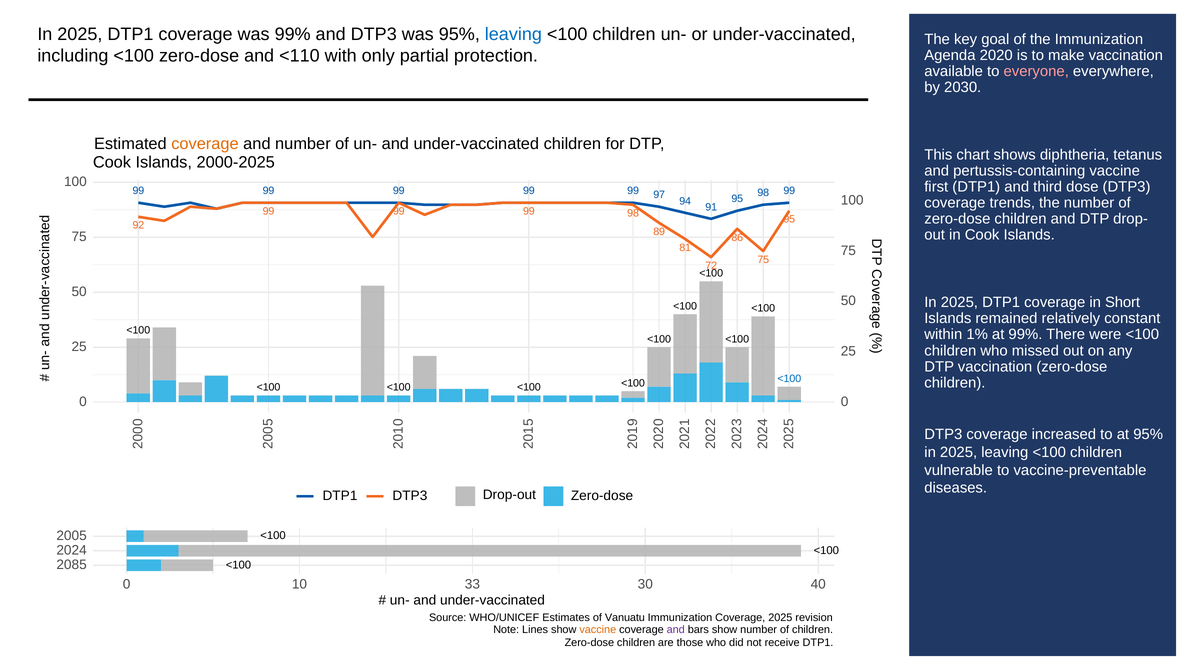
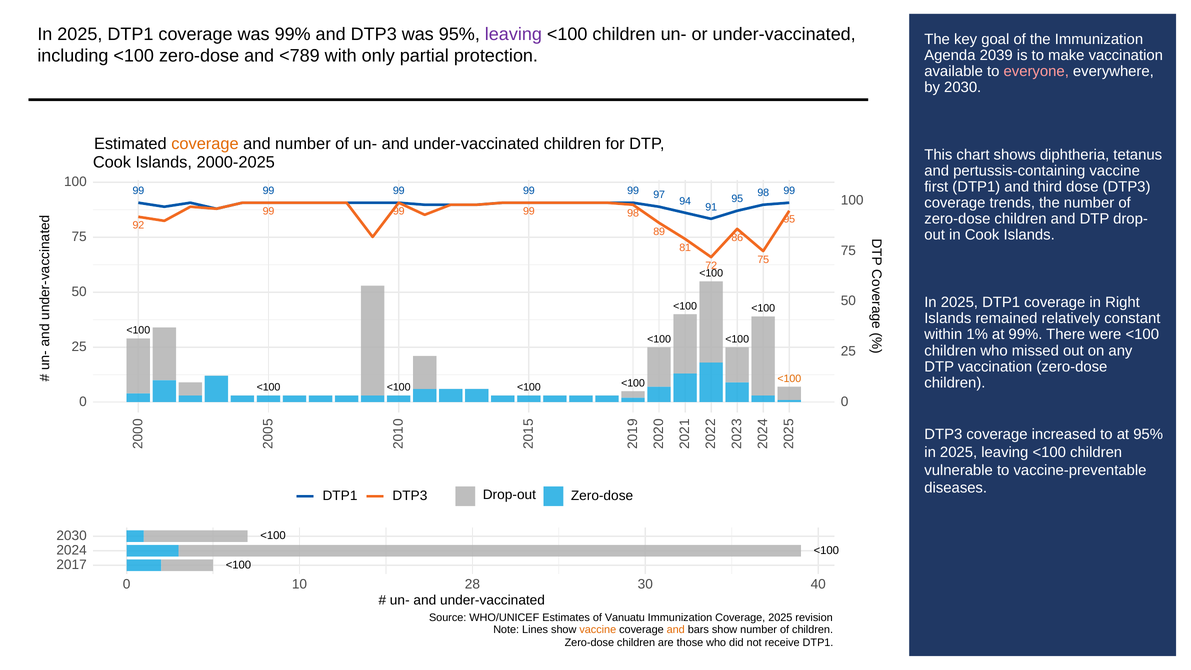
leaving colour: blue -> purple (513, 34)
<110: <110 -> <789 (299, 56)
2020: 2020 -> 2039 (996, 55)
Short: Short -> Right (1122, 302)
<100 colour: blue -> orange (789, 379)
2005: 2005 -> 2030 (72, 536)
2085: 2085 -> 2017 (72, 565)
33: 33 -> 28 (472, 584)
and colour: purple -> orange (676, 630)
